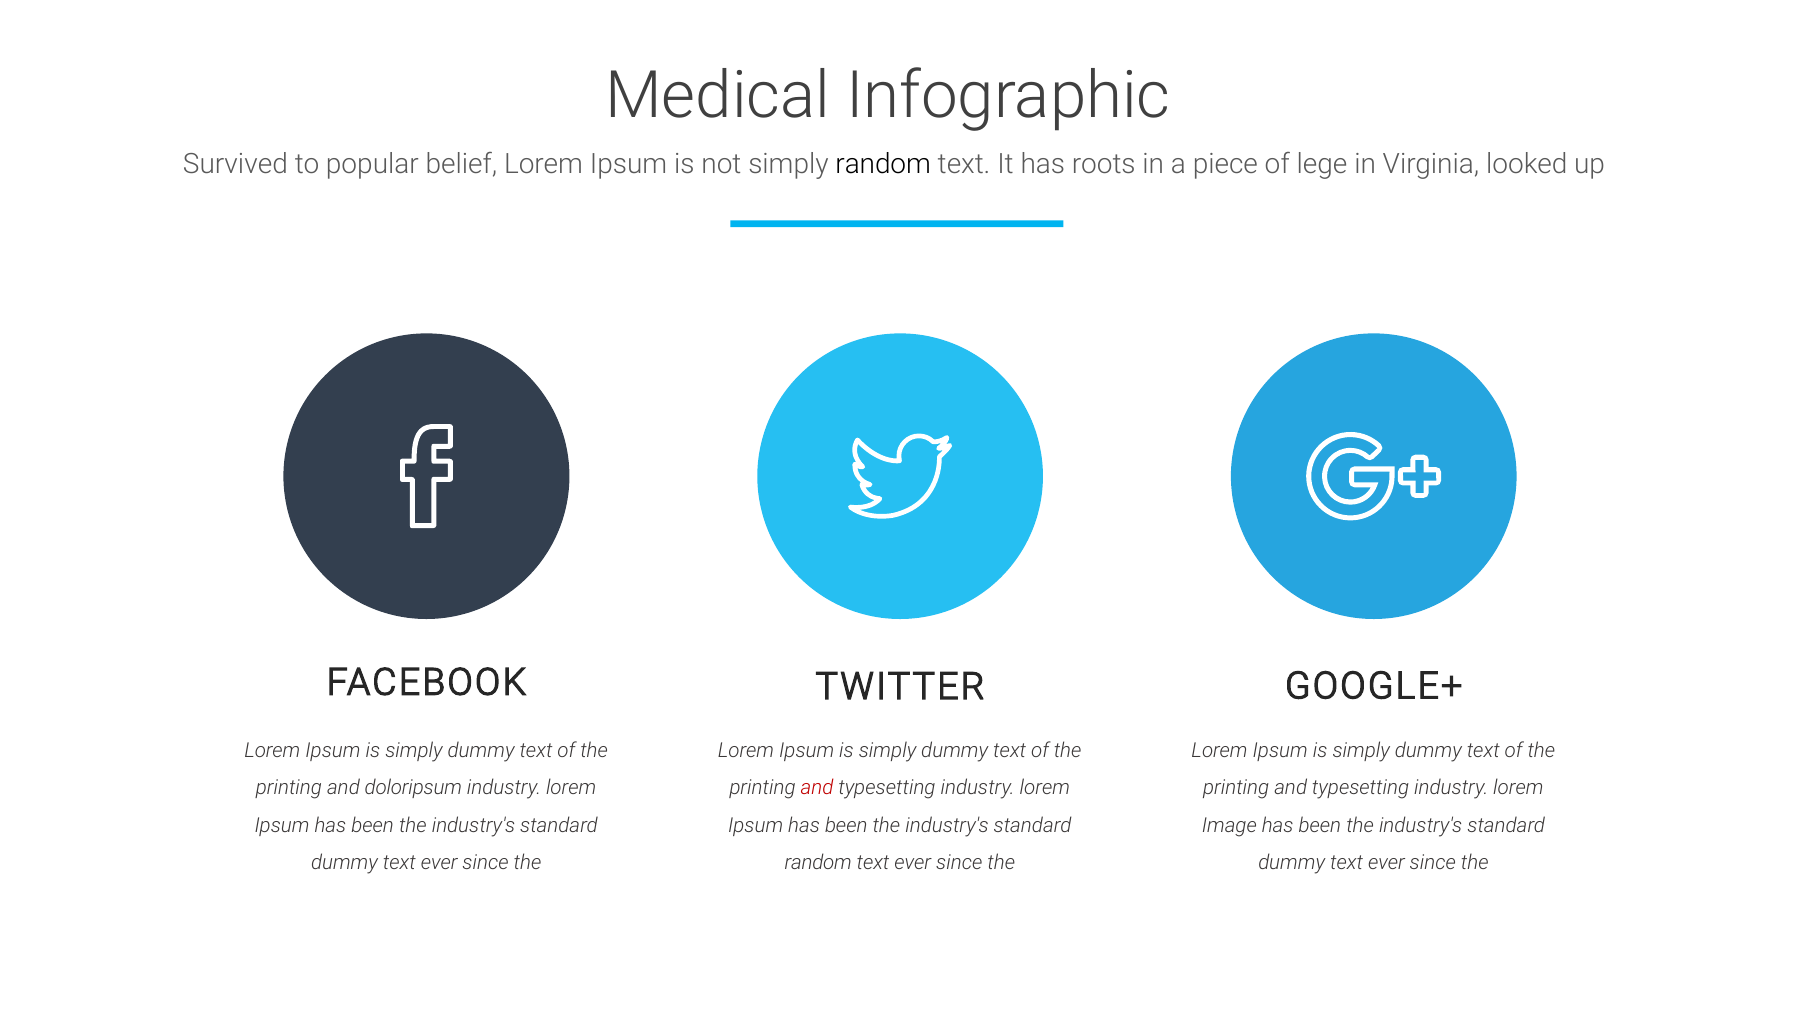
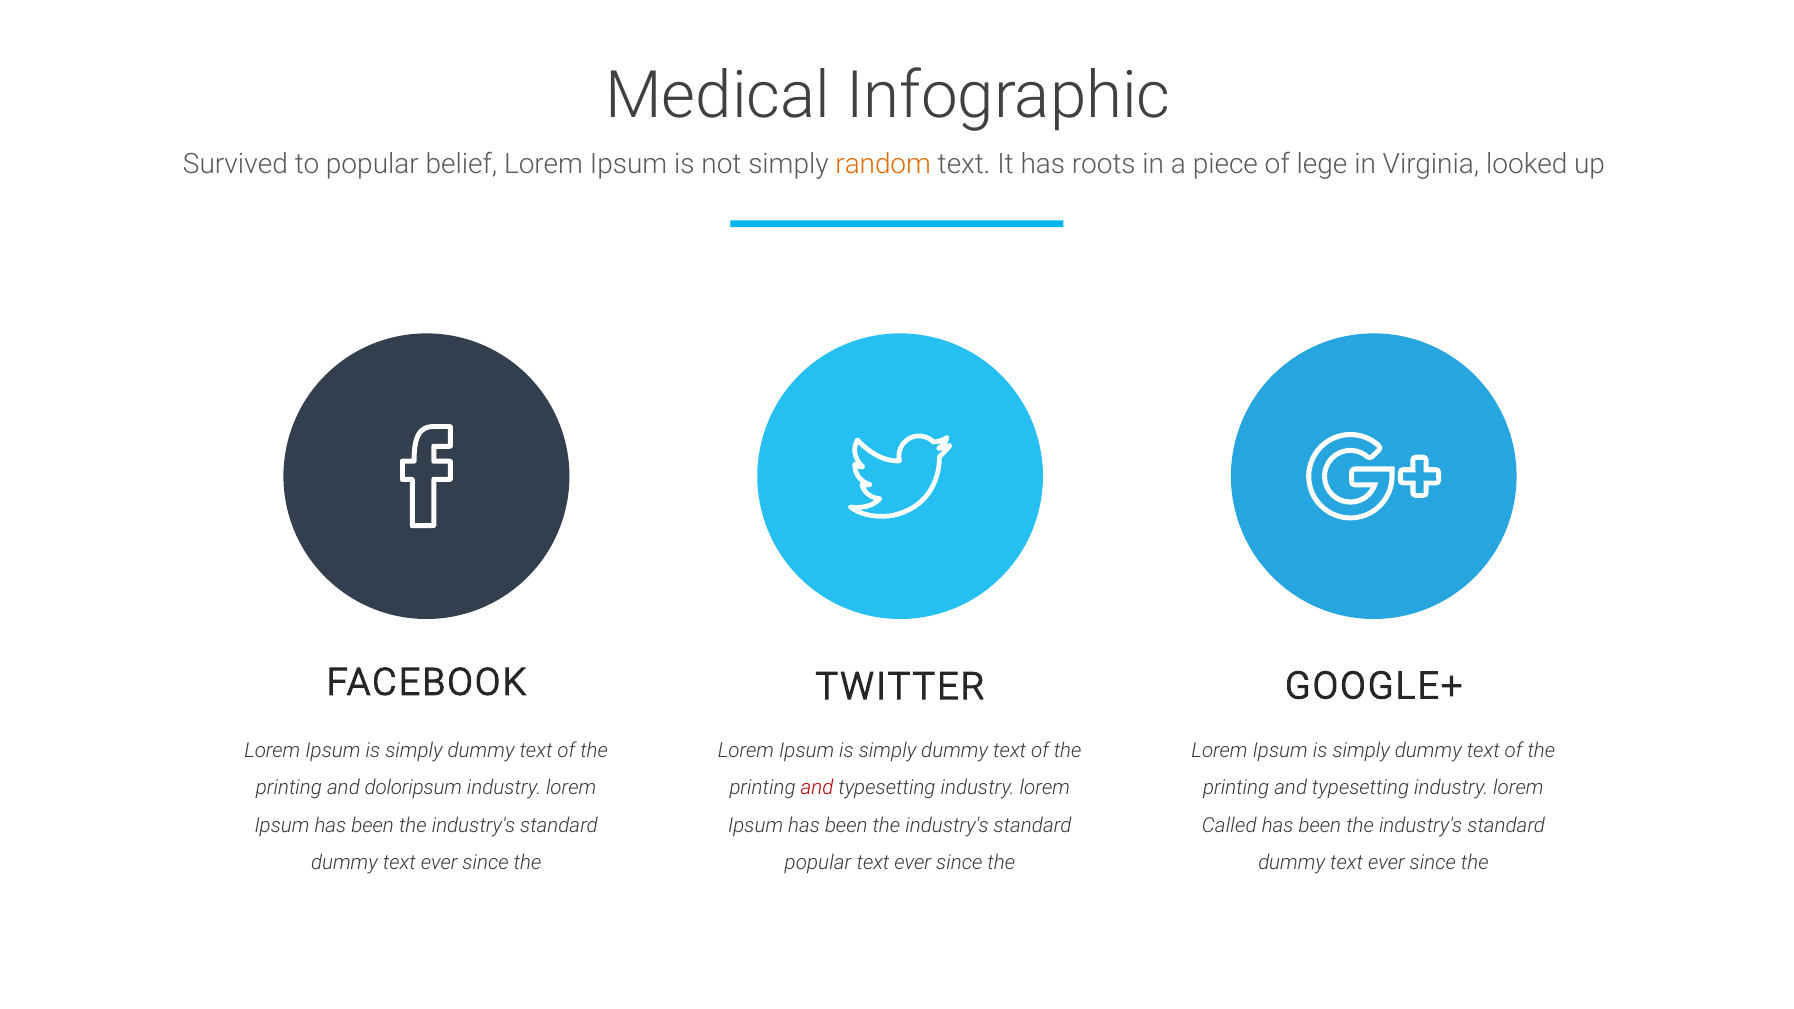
random colour: black -> orange (883, 164)
Image: Image -> Called (1229, 825)
random: random -> popular (818, 863)
